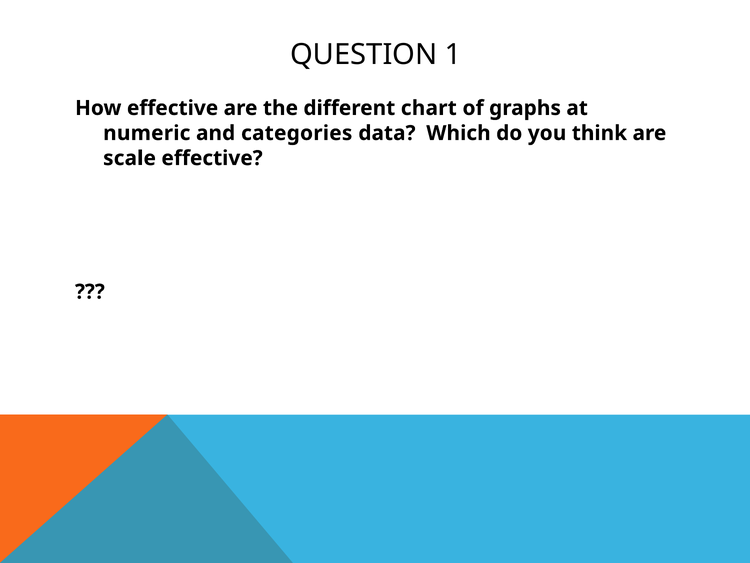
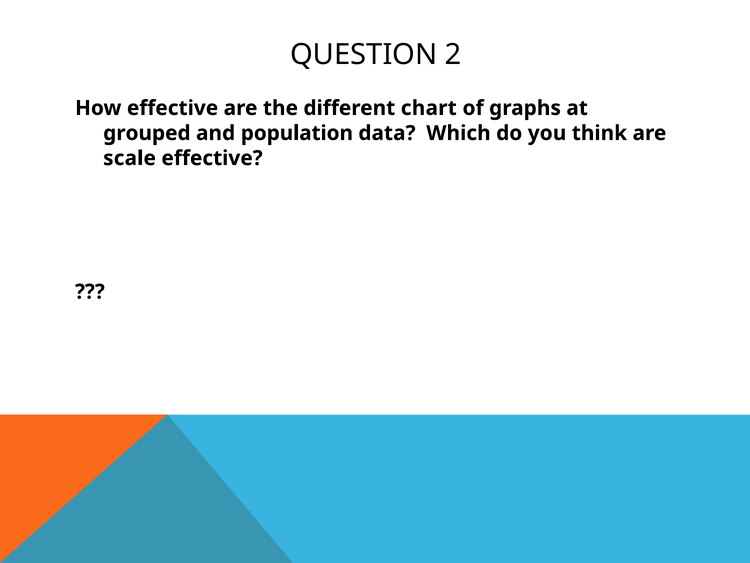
1: 1 -> 2 (453, 55)
numeric: numeric -> grouped (147, 133)
categories: categories -> population (297, 133)
